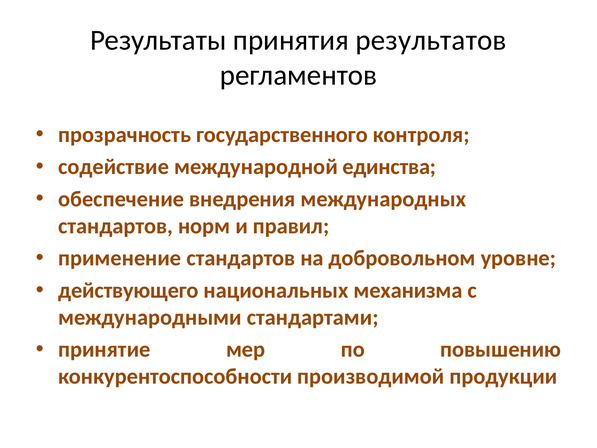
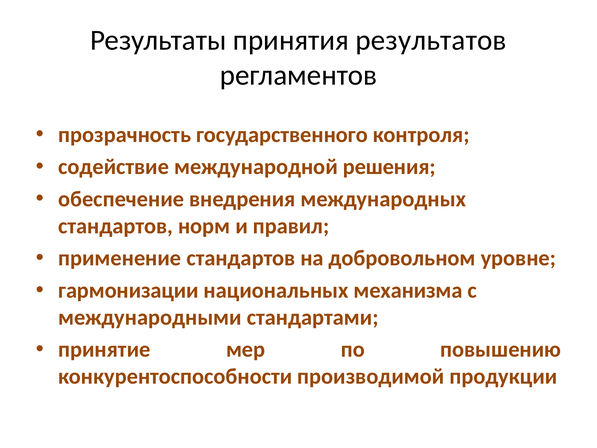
единства: единства -> решения (389, 167)
действующего: действующего -> гармонизации (128, 290)
